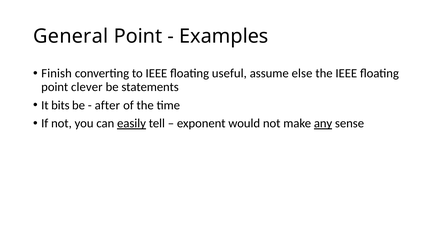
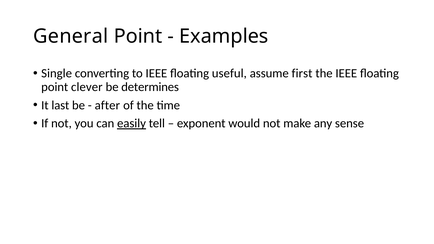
Finish: Finish -> Single (57, 73)
else: else -> first (302, 73)
statements: statements -> determines (150, 87)
bits: bits -> last (60, 105)
any underline: present -> none (323, 123)
